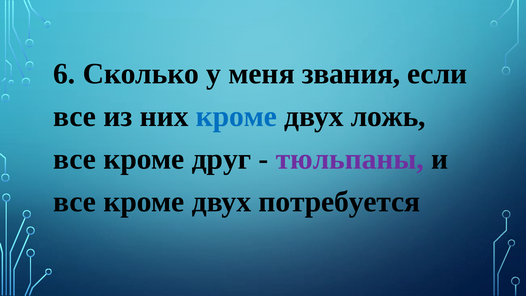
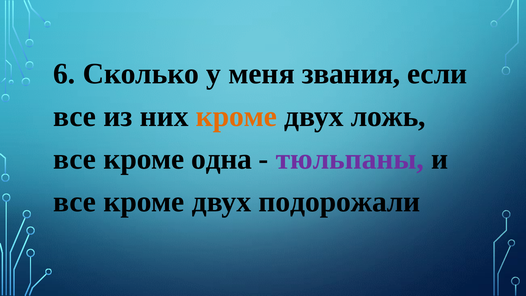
кроме colour: blue -> orange (236, 116)
друг: друг -> одна (222, 159)
потребуется: потребуется -> подорожали (339, 202)
